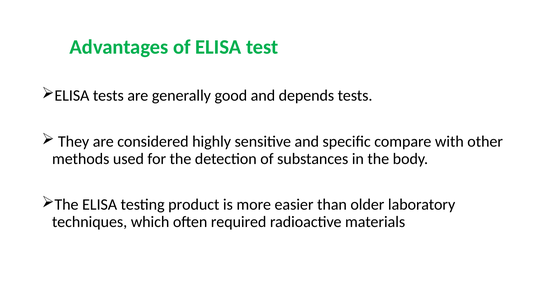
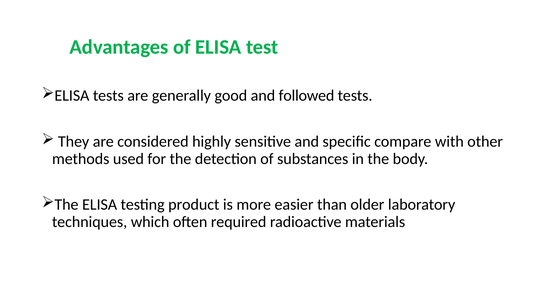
depends: depends -> followed (307, 96)
